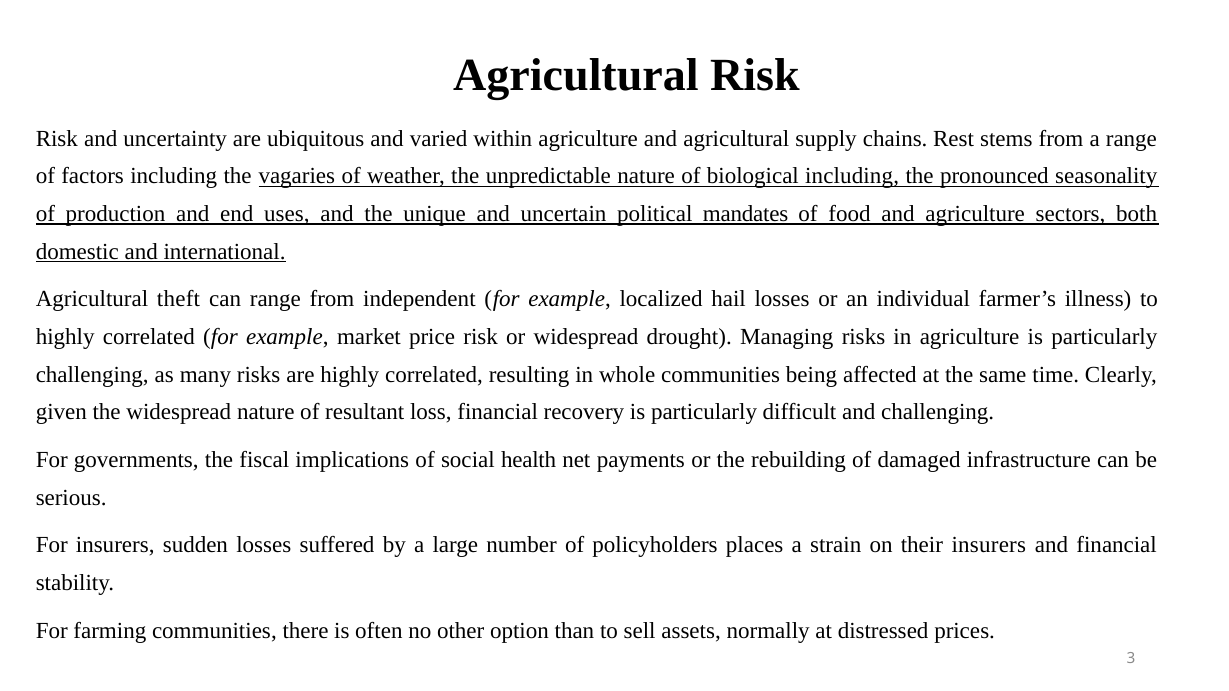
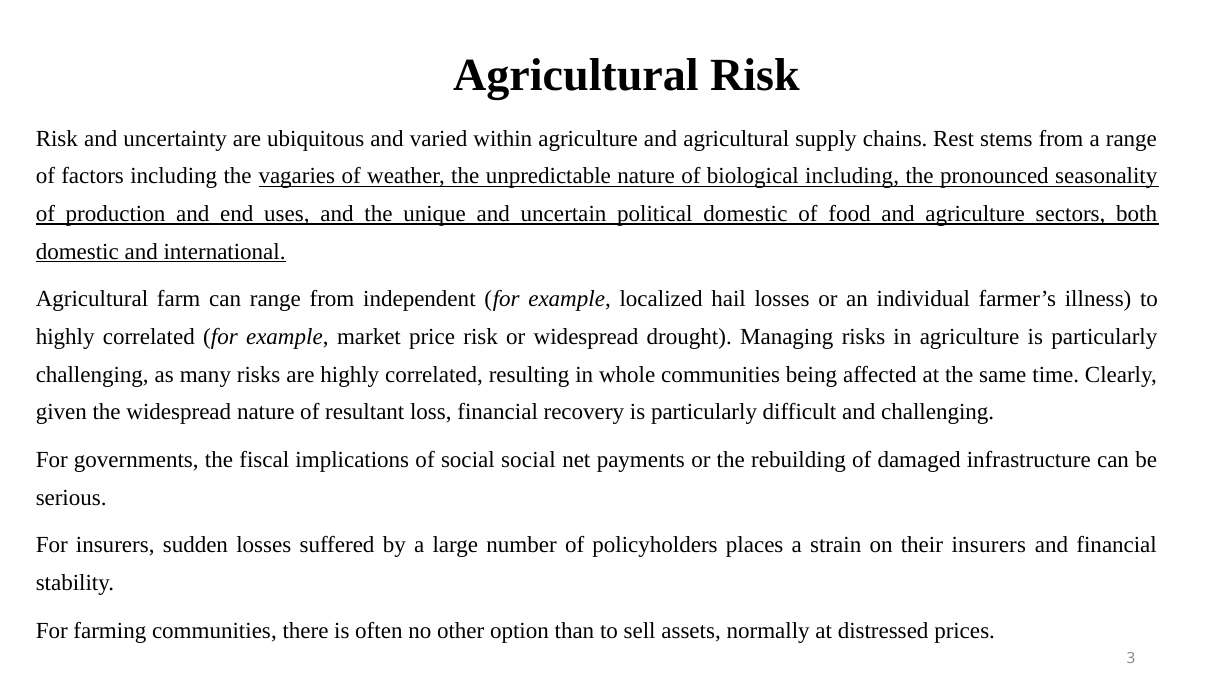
political mandates: mandates -> domestic (745, 214)
theft: theft -> farm (179, 299)
social health: health -> social (528, 460)
